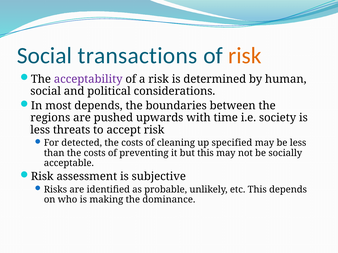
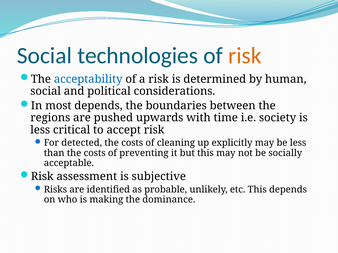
transactions: transactions -> technologies (138, 56)
acceptability colour: purple -> blue (88, 79)
threats: threats -> critical (72, 130)
specified: specified -> explicitly (232, 143)
